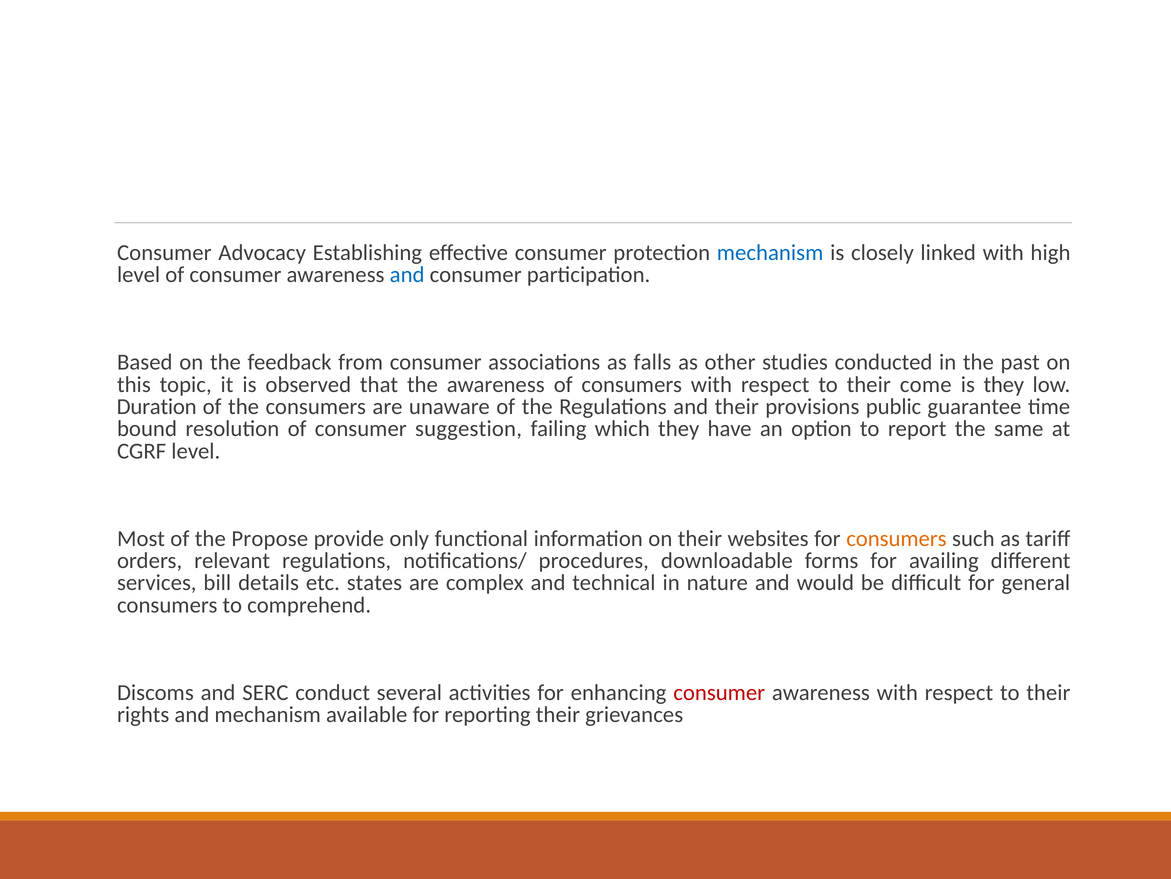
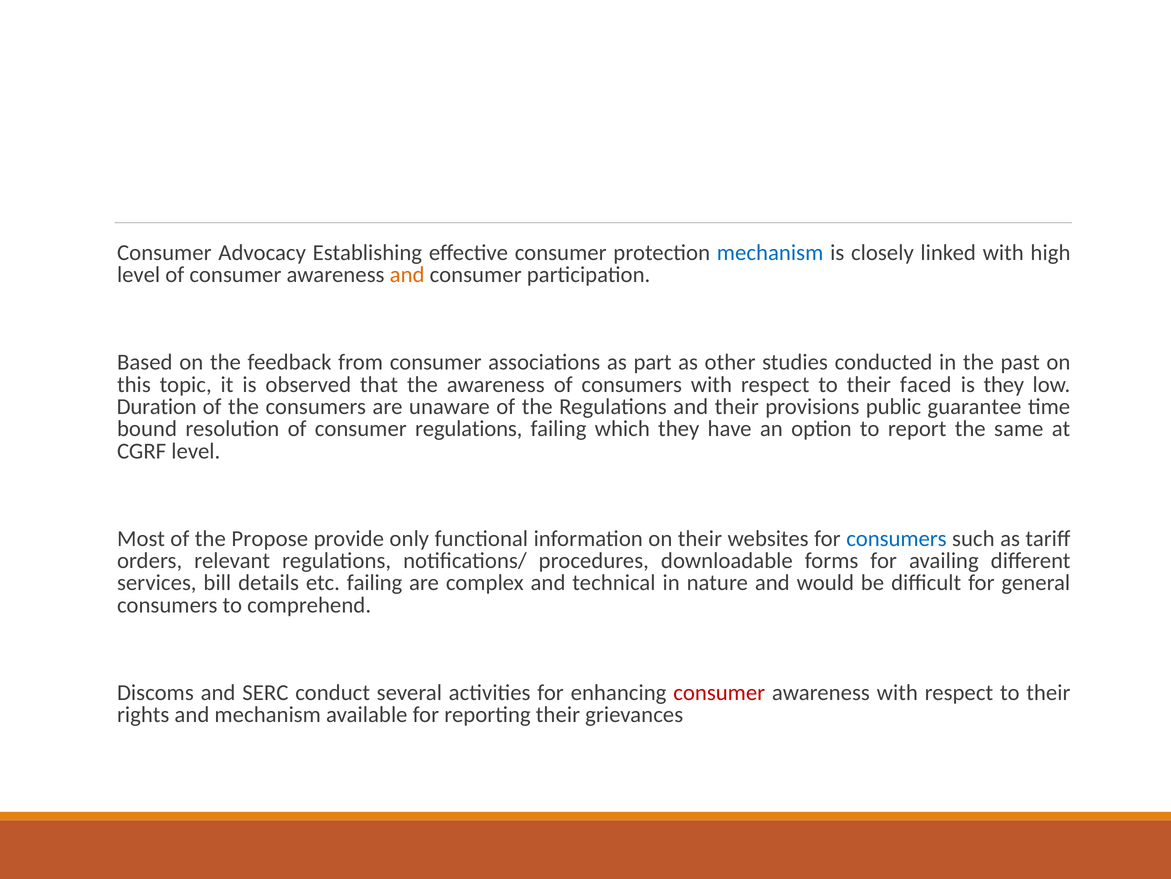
and colour: blue -> orange (407, 275)
falls: falls -> part (653, 362)
come: come -> faced (926, 384)
consumer suggestion: suggestion -> regulations (469, 428)
consumers colour: orange -> blue (896, 538)
etc states: states -> failing (375, 582)
